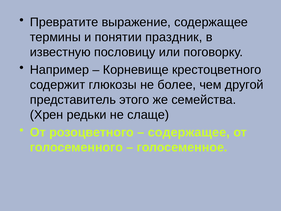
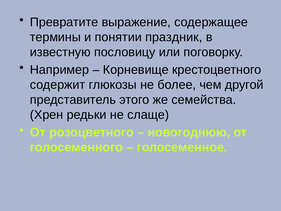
содержащее: содержащее -> новогоднюю (189, 132)
